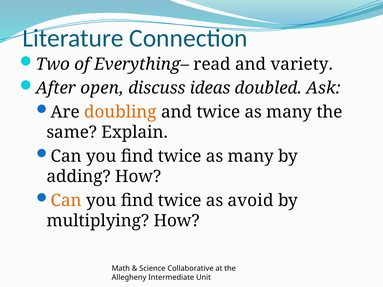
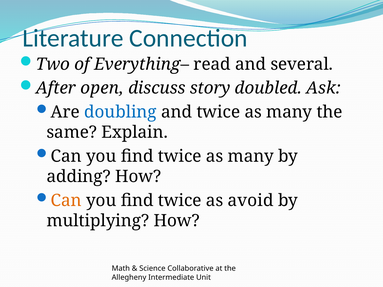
variety: variety -> several (302, 64)
ideas: ideas -> story (210, 88)
doubling colour: orange -> blue (120, 112)
